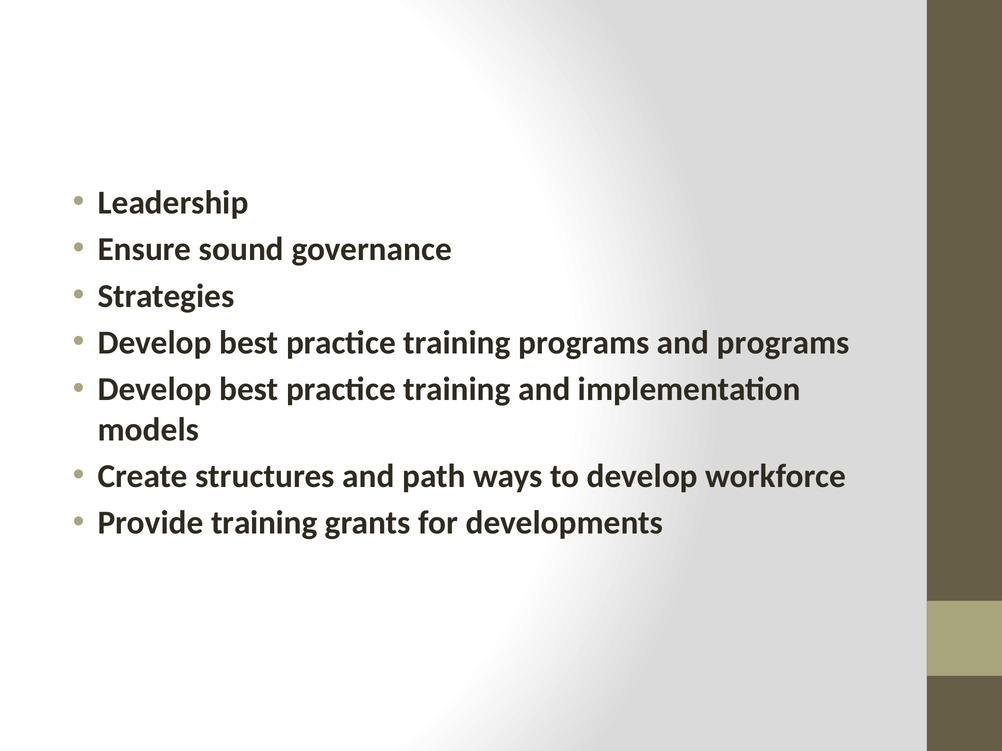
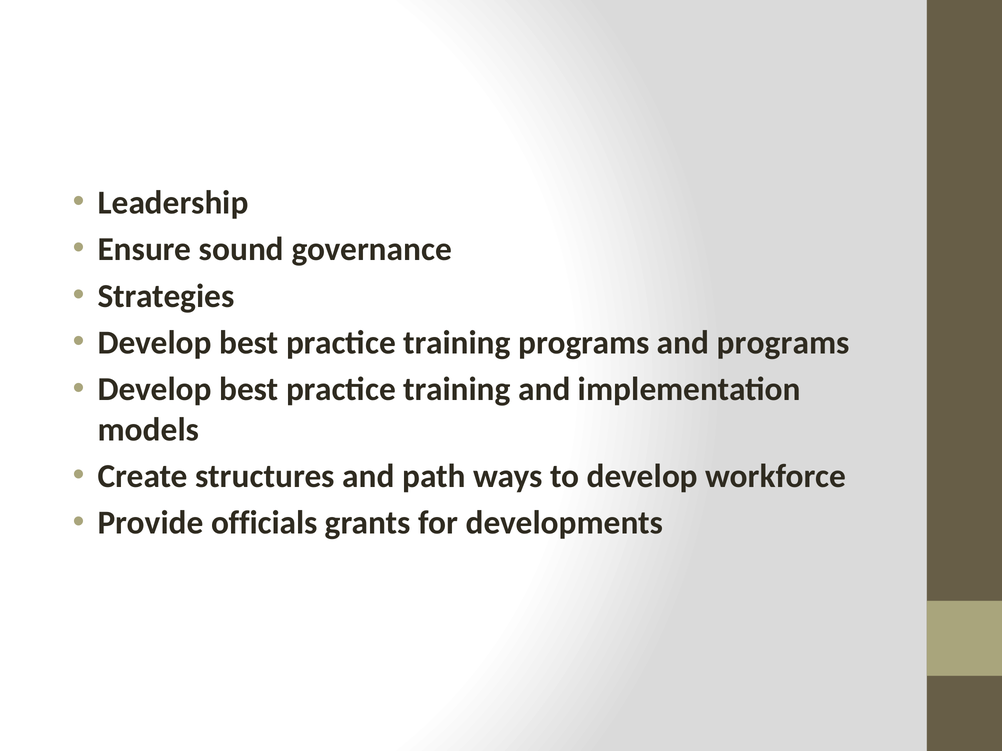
Provide training: training -> officials (264, 523)
